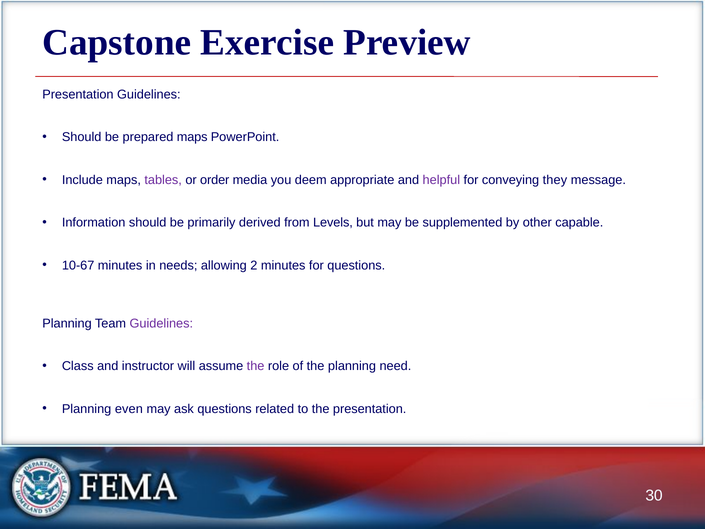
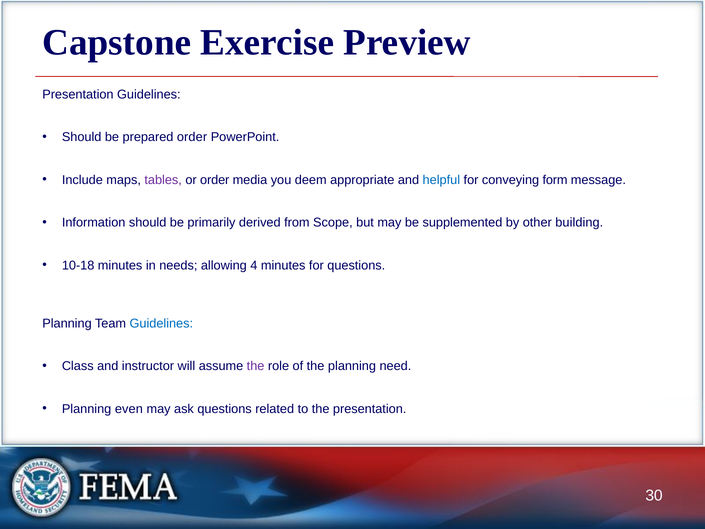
prepared maps: maps -> order (192, 137)
helpful colour: purple -> blue (441, 180)
they: they -> form (555, 180)
Levels: Levels -> Scope (333, 223)
capable: capable -> building (579, 223)
10-67: 10-67 -> 10-18 (78, 265)
2: 2 -> 4 (254, 265)
Guidelines colour: purple -> blue (161, 323)
